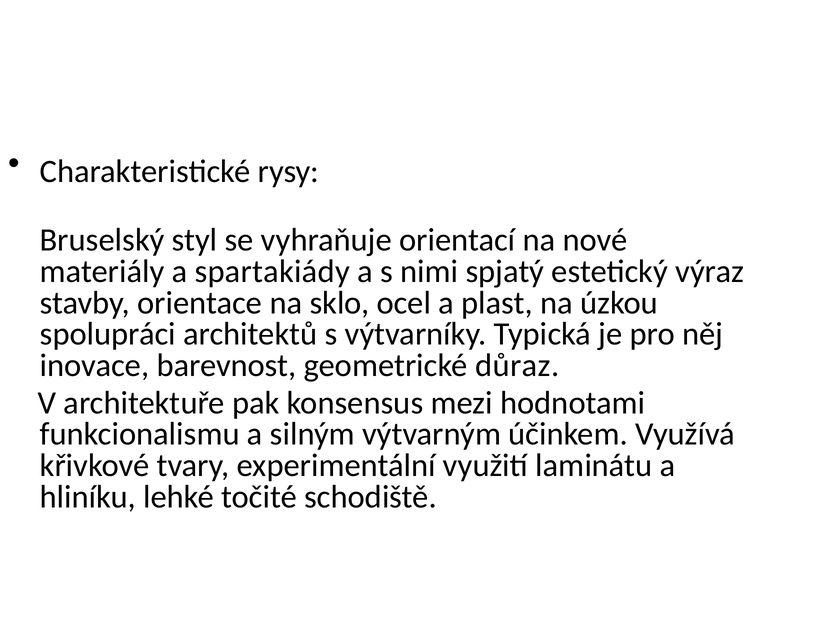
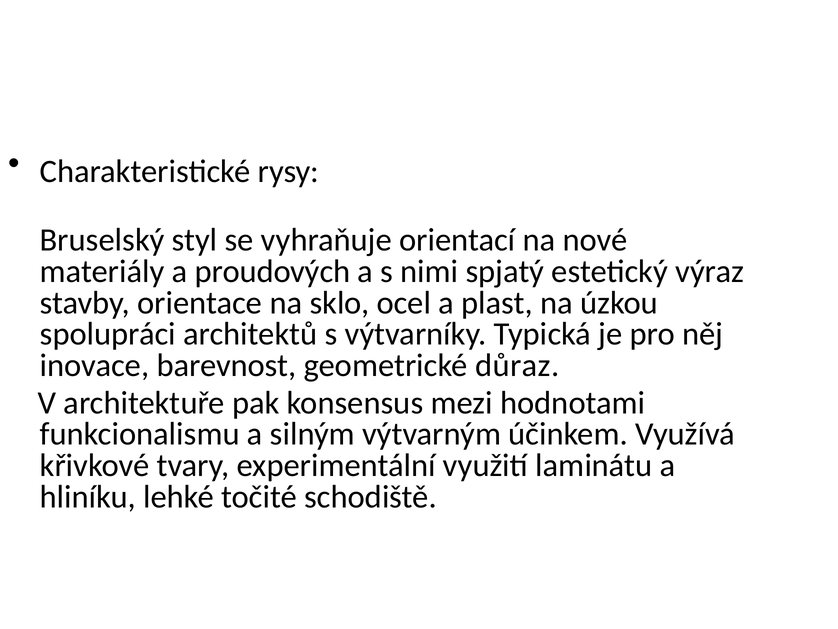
spartakiády: spartakiády -> proudových (272, 271)
